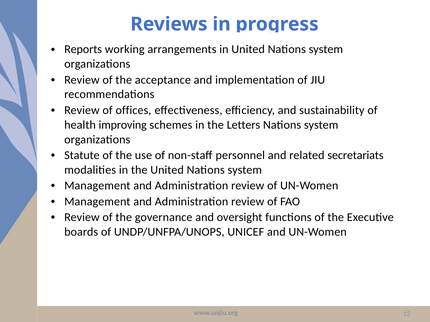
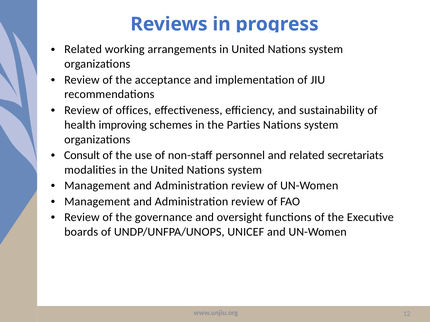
Reports: Reports -> Related (83, 49)
Letters: Letters -> Parties (243, 125)
Statute: Statute -> Consult (82, 155)
